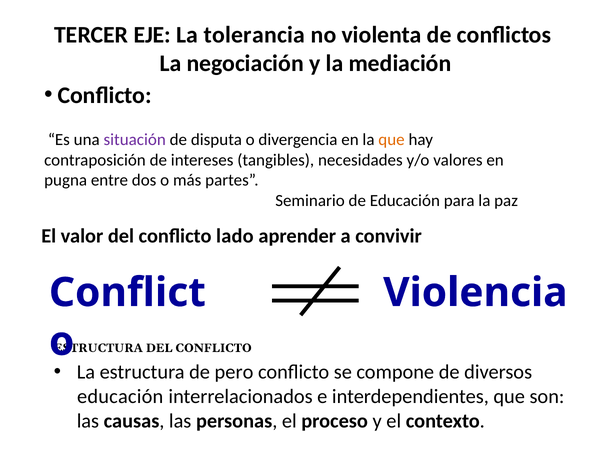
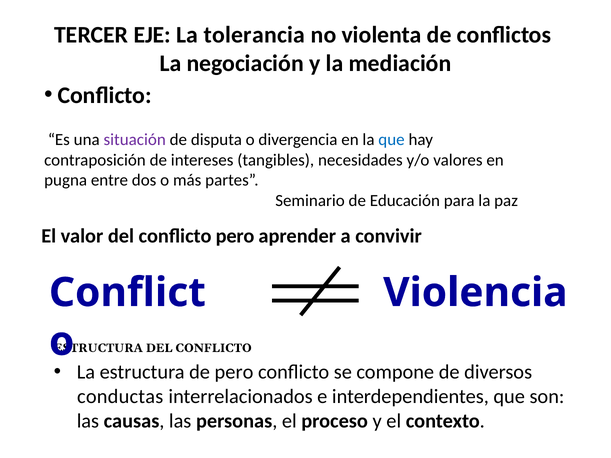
que colour: orange -> blue (392, 140)
conflicto lado: lado -> pero (235, 236)
educación: educación -> conductas (120, 397)
